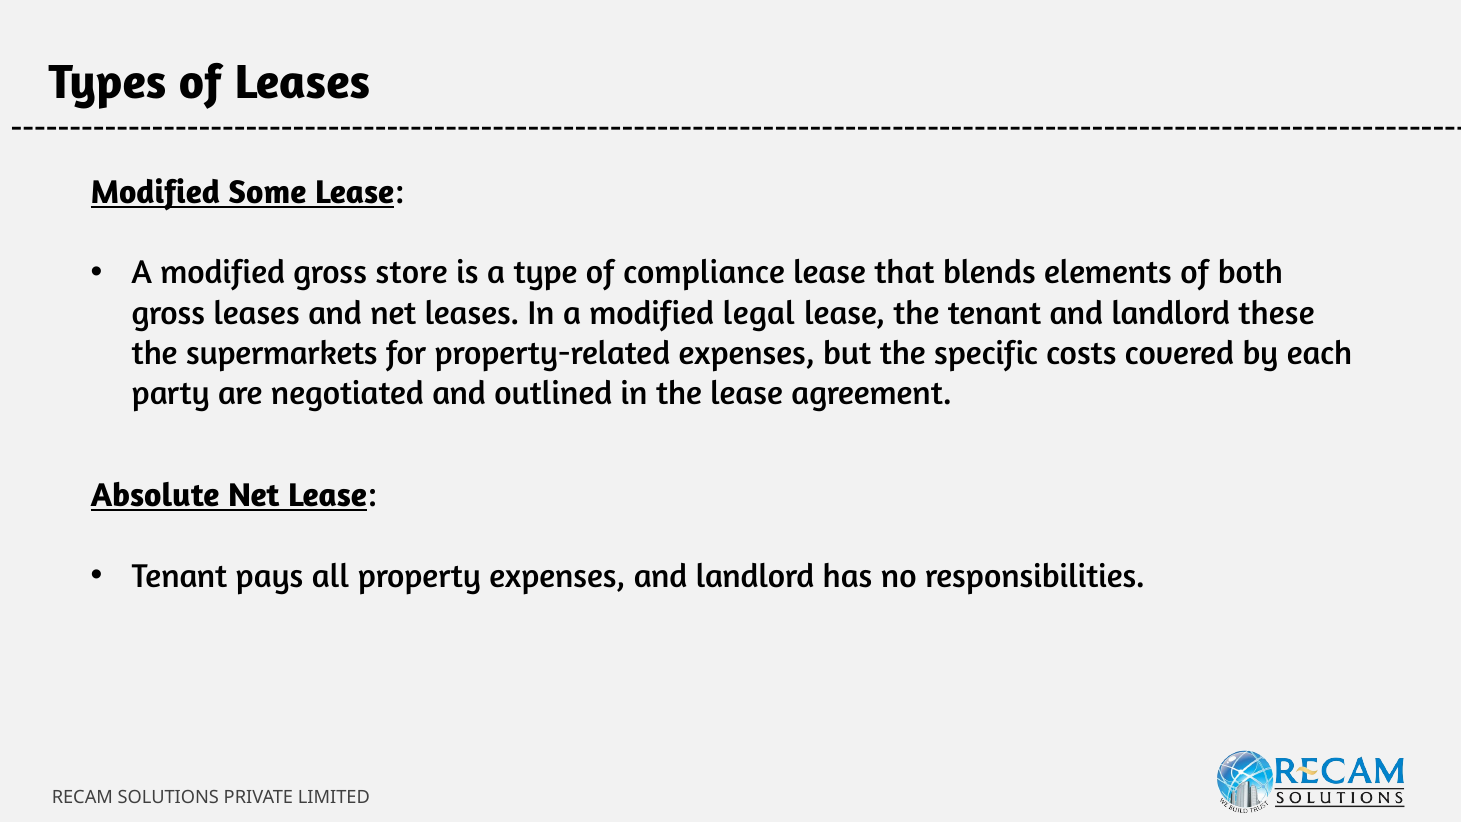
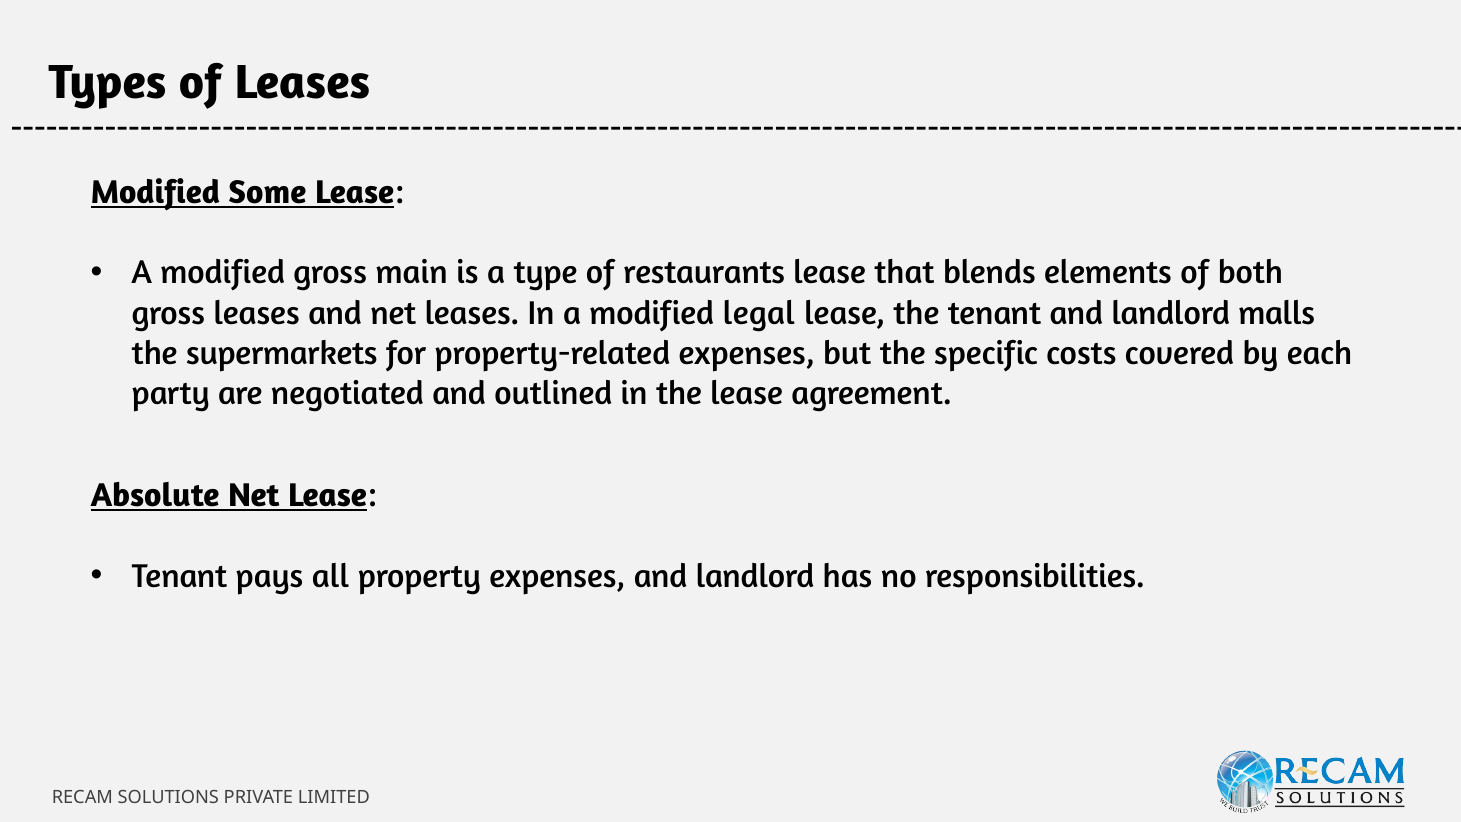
store: store -> main (412, 273)
compliance: compliance -> restaurants (704, 273)
these: these -> malls (1277, 313)
